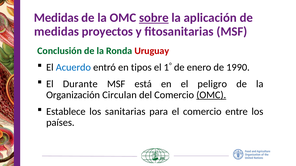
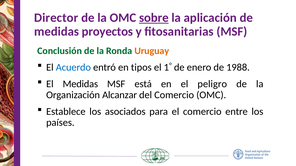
Medidas: Medidas -> Director (56, 18)
Uruguay colour: red -> orange (152, 51)
1990: 1990 -> 1988 (238, 67)
El Durante: Durante -> Medidas (80, 84)
Circulan: Circulan -> Alcanzar (120, 95)
OMC underline: present -> none (211, 95)
sanitarias: sanitarias -> asociados (125, 112)
